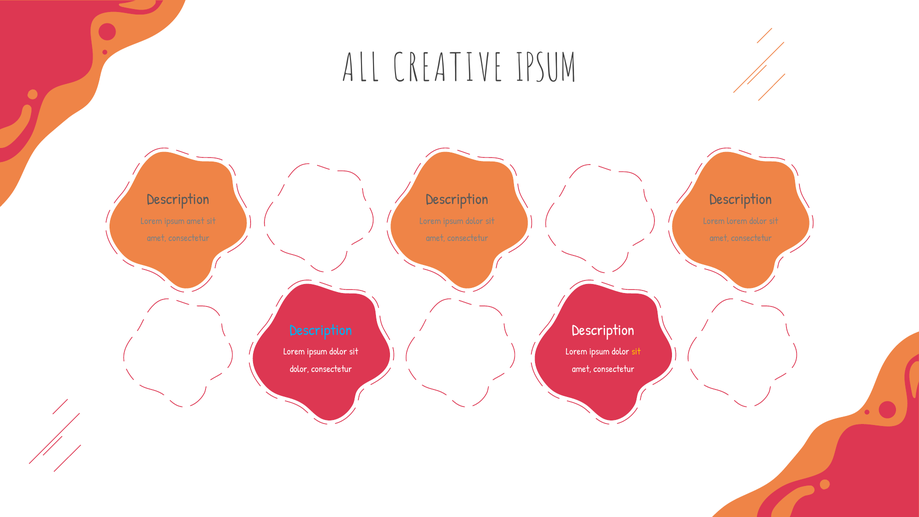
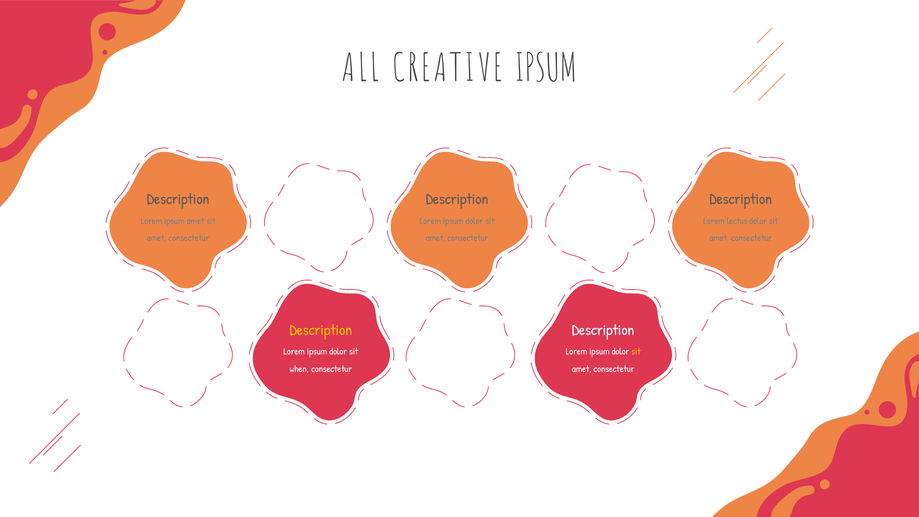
Lorem lorem: lorem -> lectus (737, 221)
Description colour: light blue -> yellow (321, 330)
dolor: dolor -> when (299, 369)
